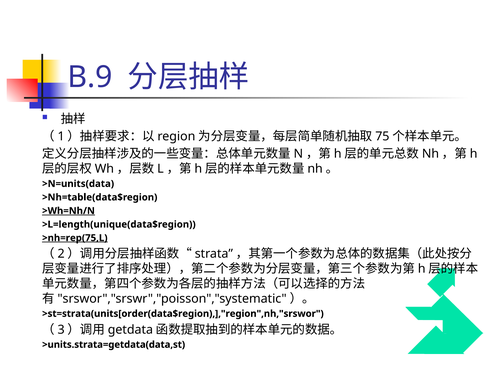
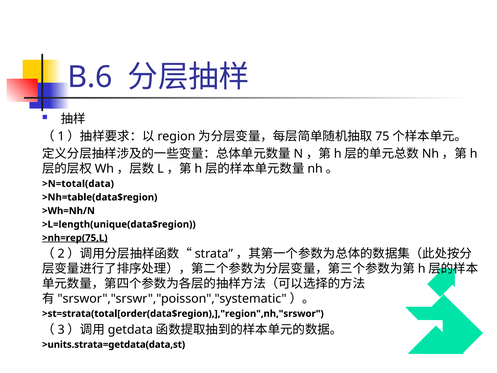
B.9: B.9 -> B.6 (90, 77)
>N=units(data: >N=units(data -> >N=total(data (78, 184)
>Wh=Nh/N underline: present -> none (68, 211)
>st=strata(units[order(data$region),],"region",nh,"srswor: >st=strata(units[order(data$region),],"region",nh,"srswor -> >st=strata(total[order(data$region),],"region",nh,"srswor (183, 313)
